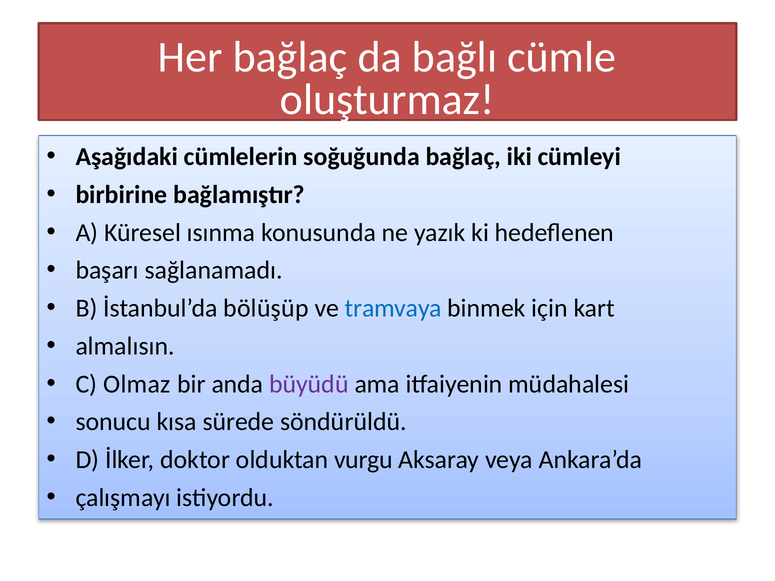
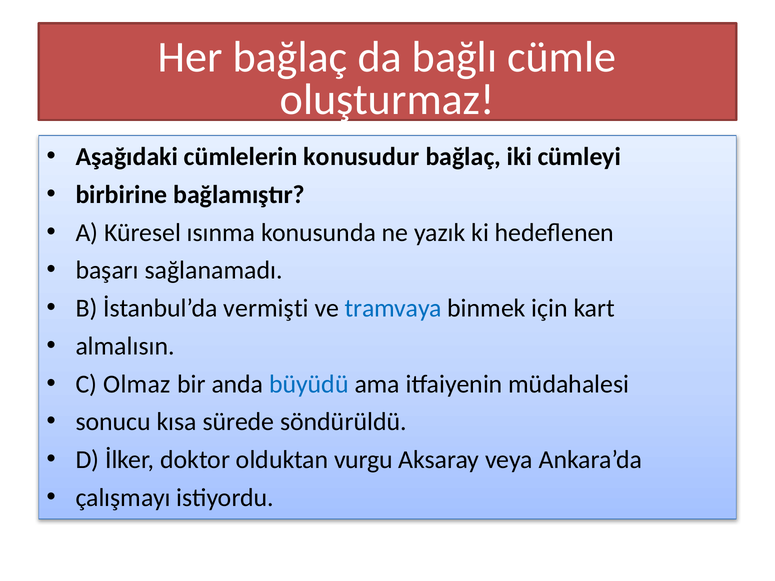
soğuğunda: soğuğunda -> konusudur (362, 157)
bölüşüp: bölüşüp -> vermişti (266, 308)
büyüdü colour: purple -> blue (309, 384)
